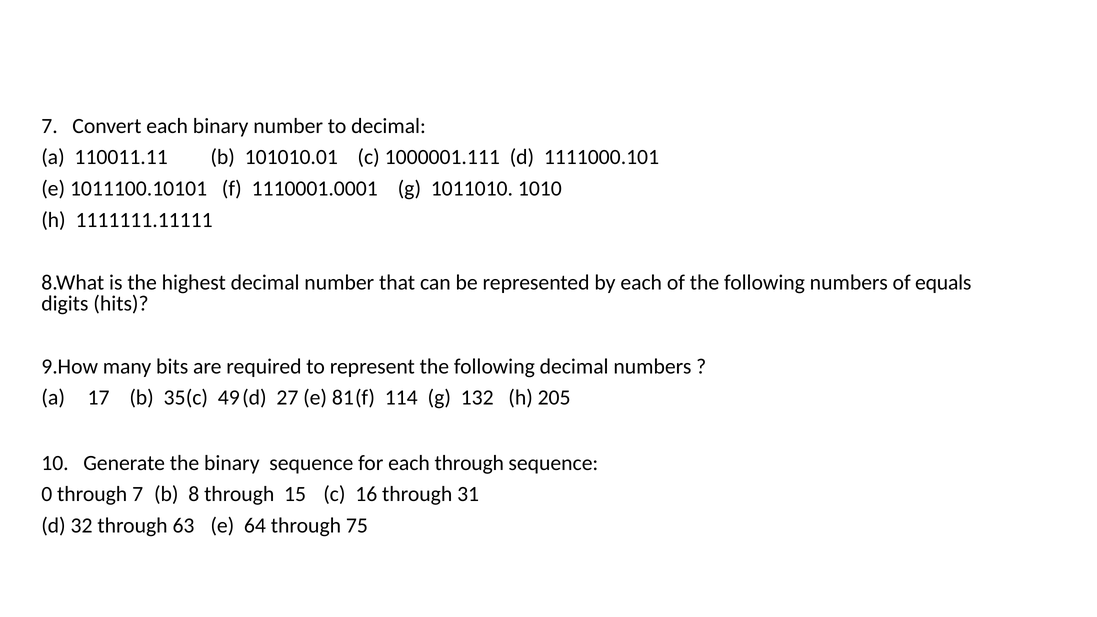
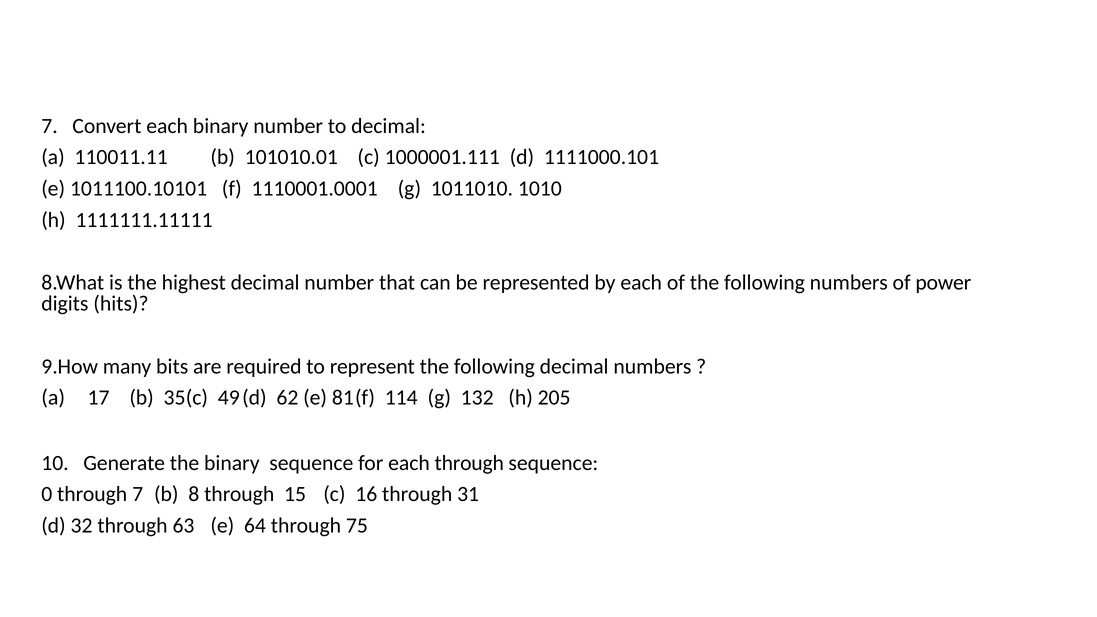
equals: equals -> power (943, 283)
27: 27 -> 62 (287, 398)
